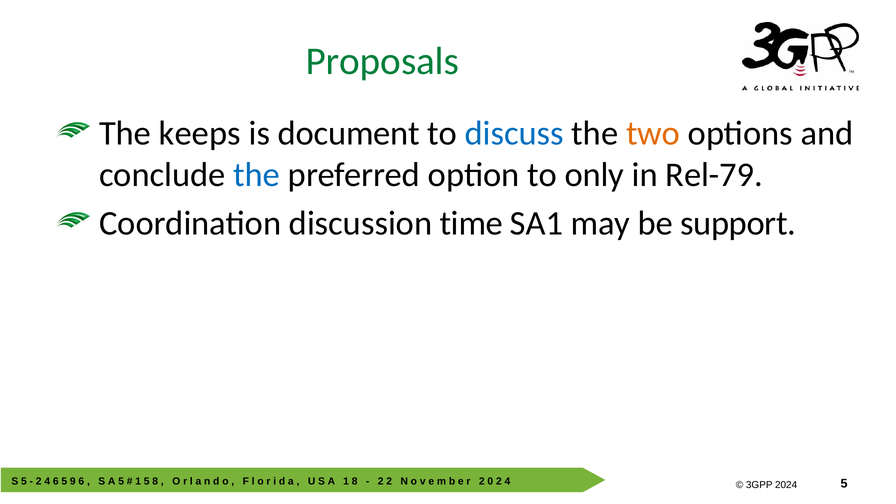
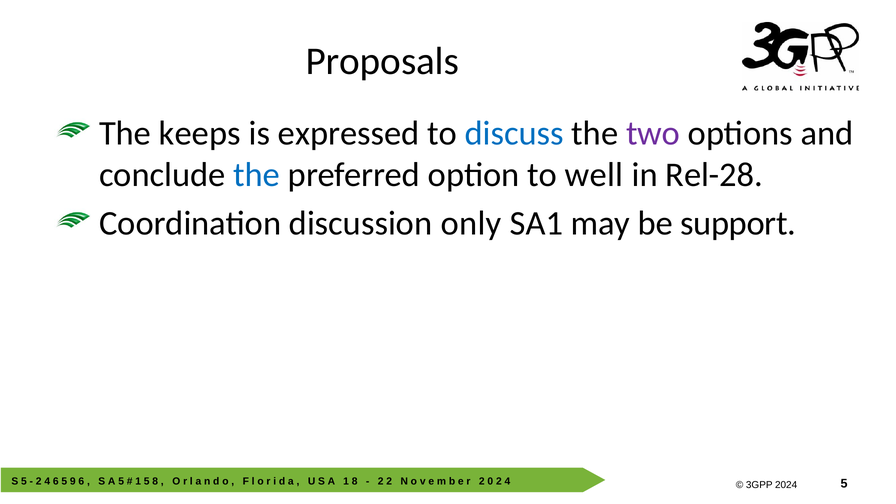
Proposals colour: green -> black (382, 62)
document: document -> expressed (349, 133)
two colour: orange -> purple (653, 133)
only: only -> well (594, 175)
Rel-79: Rel-79 -> Rel-28 (714, 175)
time: time -> only (471, 223)
